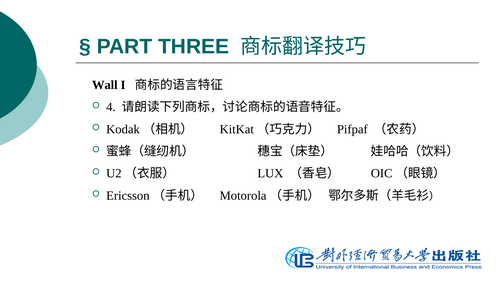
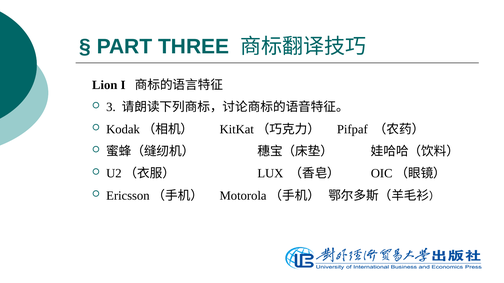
Wall: Wall -> Lion (105, 85)
4: 4 -> 3 (111, 107)
